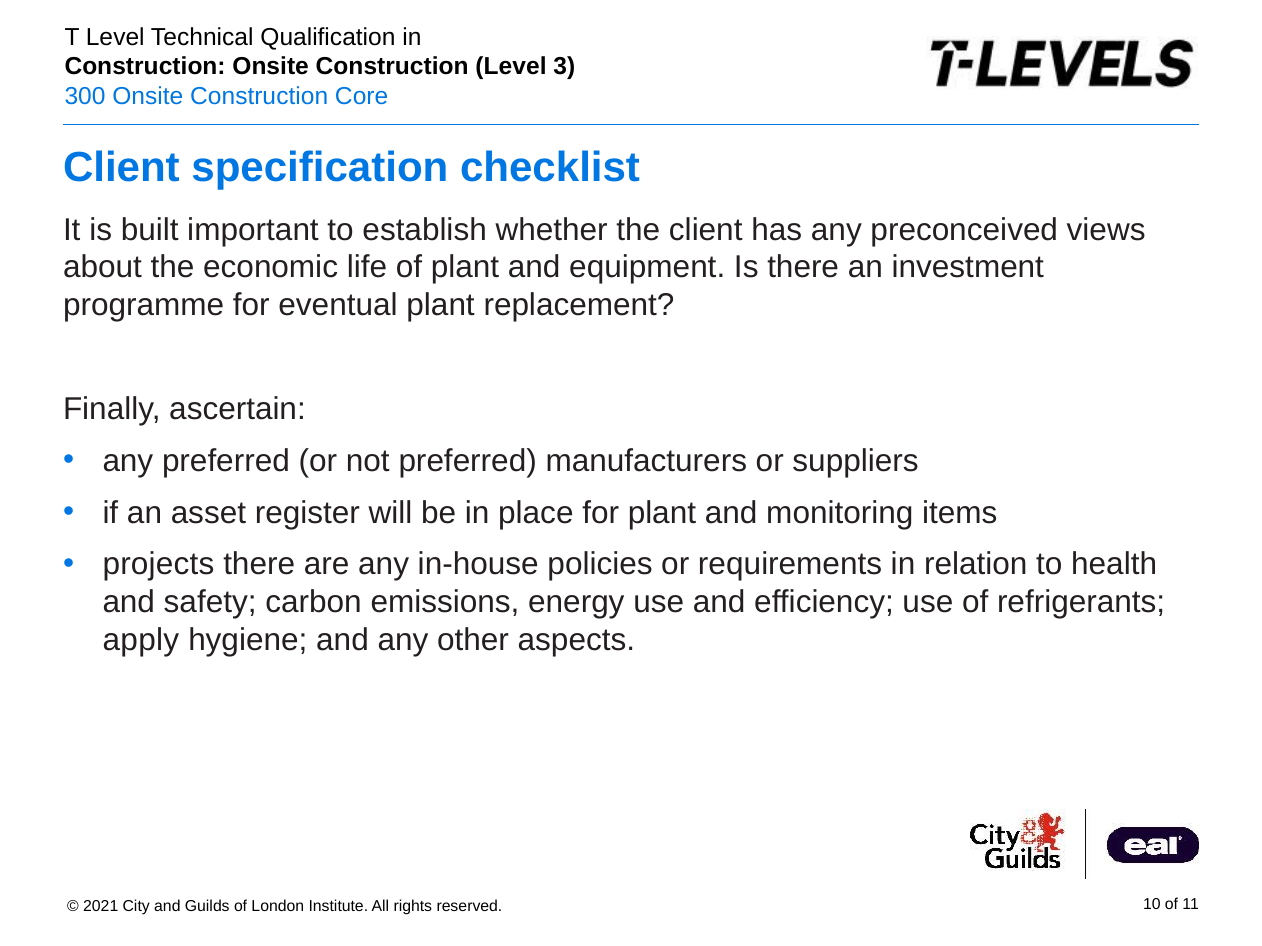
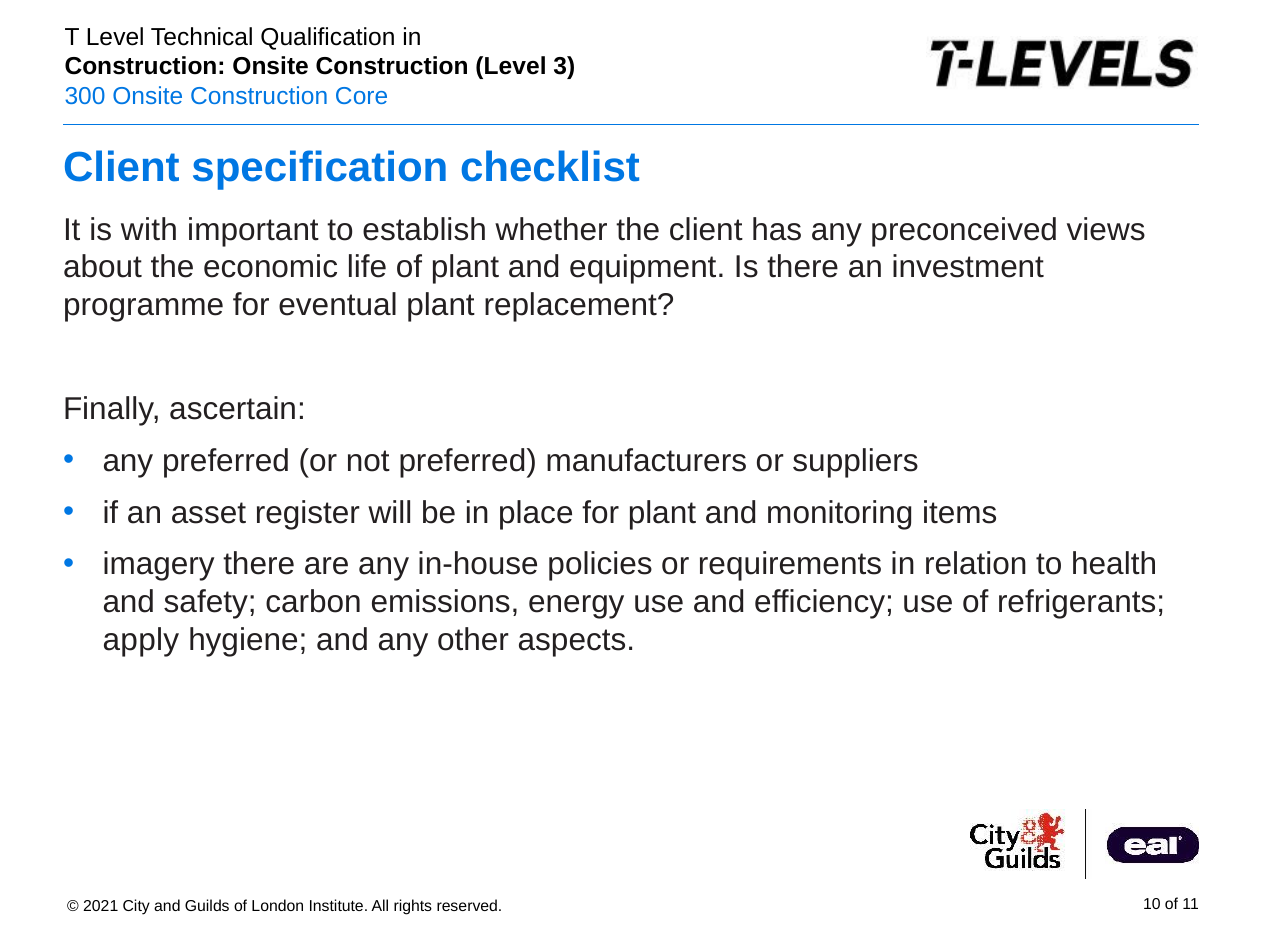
built: built -> with (149, 230)
projects: projects -> imagery (159, 565)
